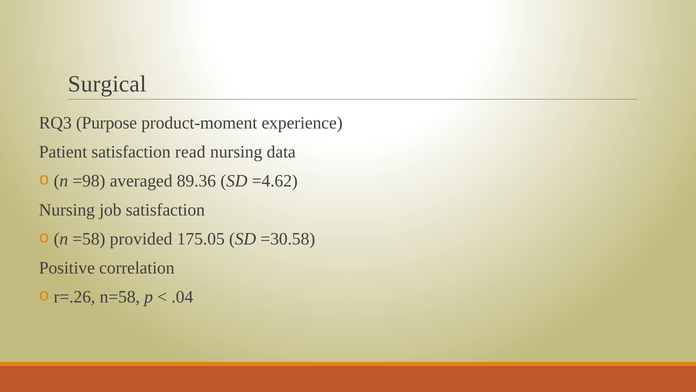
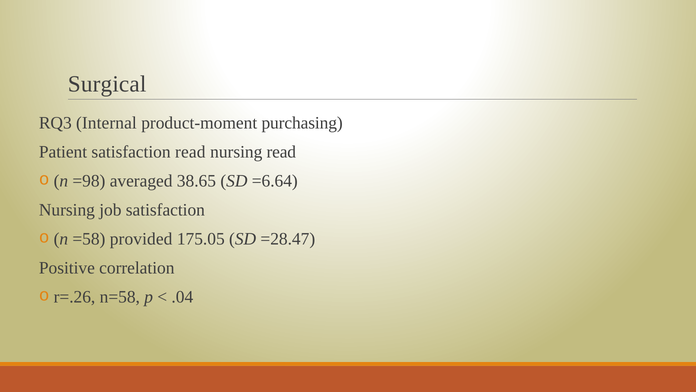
Purpose: Purpose -> Internal (106, 123)
experience: experience -> purchasing (302, 123)
nursing data: data -> read (281, 152)
89.36: 89.36 -> 38.65 (196, 181)
=4.62: =4.62 -> =6.64 (275, 181)
=30.58: =30.58 -> =28.47 (288, 239)
